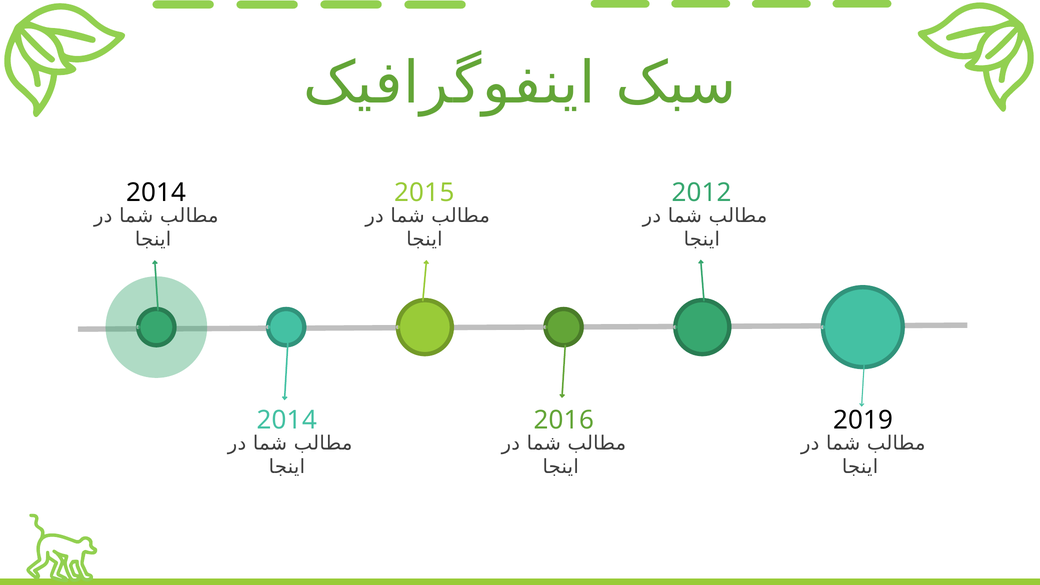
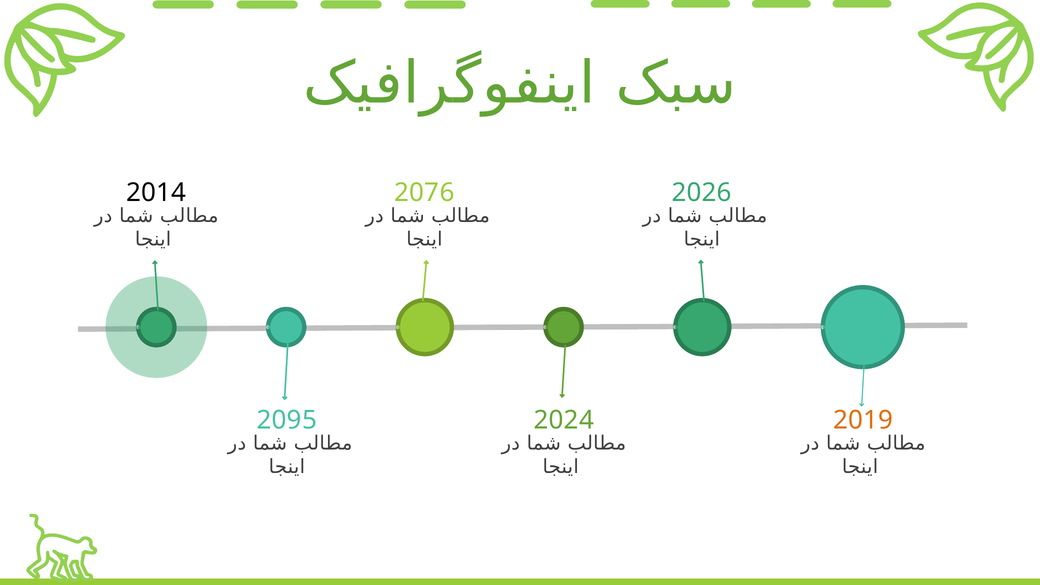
2015: 2015 -> 2076 (424, 193)
2012: 2012 -> 2026 (702, 193)
2014: 2014 -> 2095 (287, 420)
2016: 2016 -> 2024 (564, 420)
2019 colour: black -> orange (863, 420)
